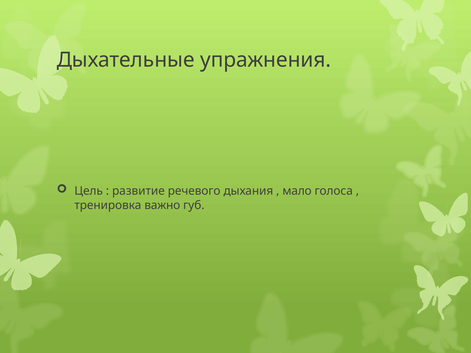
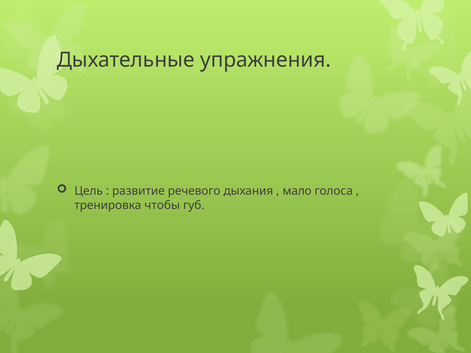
важно: важно -> чтобы (162, 205)
